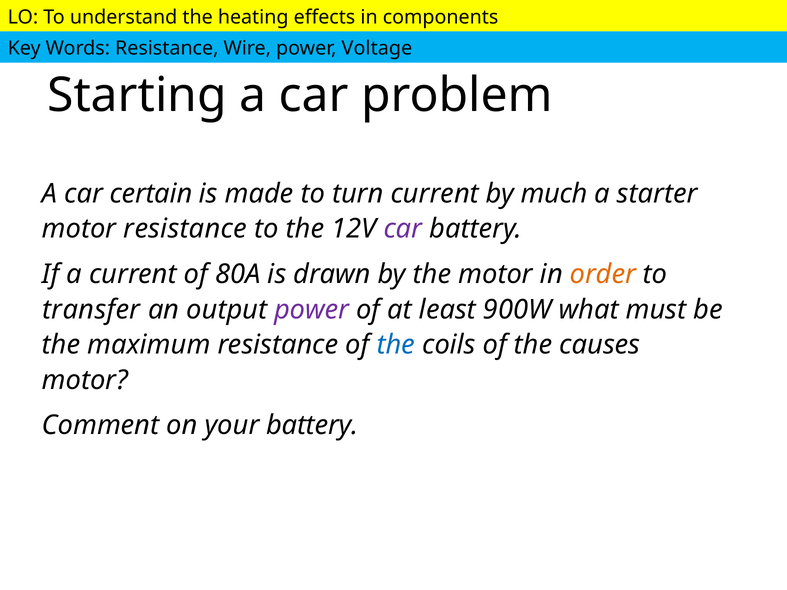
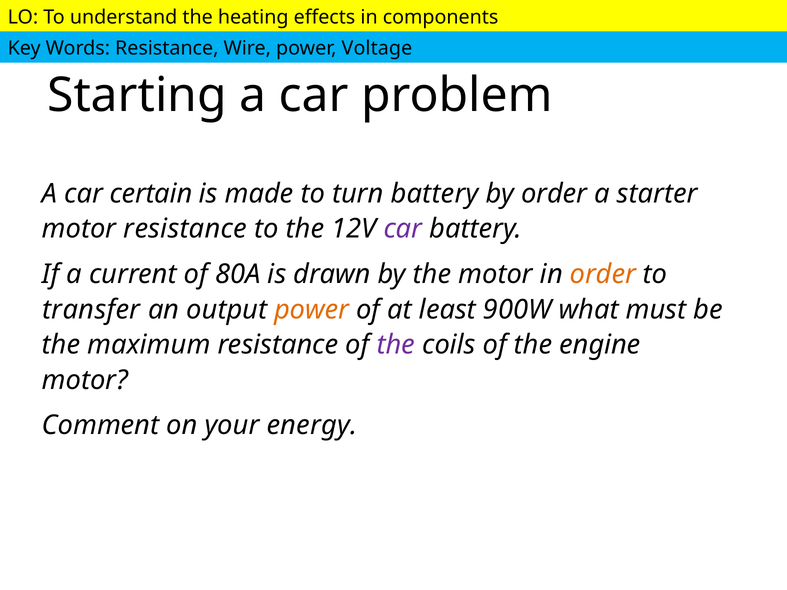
turn current: current -> battery (435, 194)
by much: much -> order (554, 194)
power colour: purple -> orange (312, 310)
the colour: blue -> purple (396, 345)
causes: causes -> engine (600, 345)
your battery: battery -> energy (312, 426)
